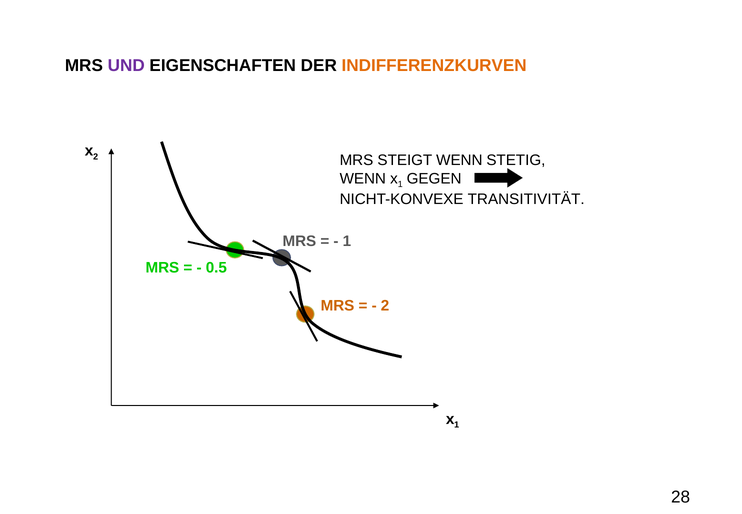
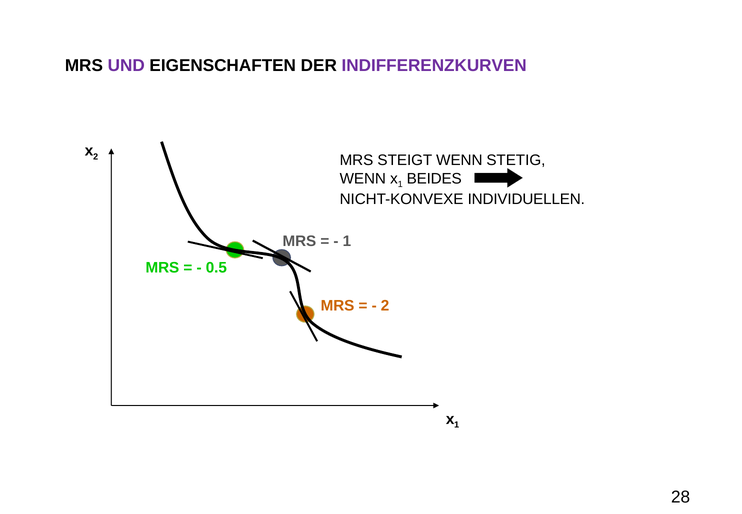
INDIFFERENZKURVEN colour: orange -> purple (434, 66)
GEGEN: GEGEN -> BEIDES (434, 178)
TRANSITIVITÄT: TRANSITIVITÄT -> INDIVIDUELLEN (526, 199)
